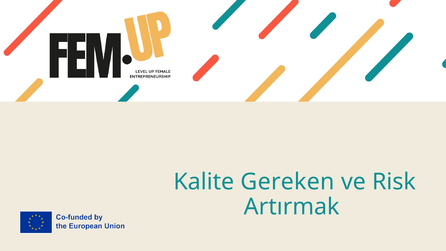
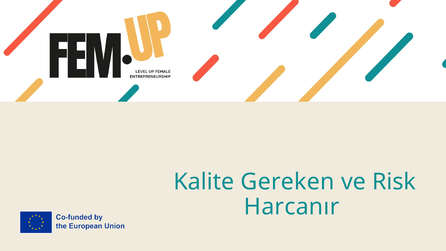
Artırmak: Artırmak -> Harcanır (292, 207)
